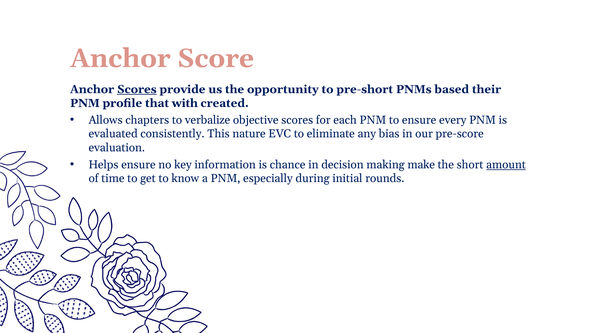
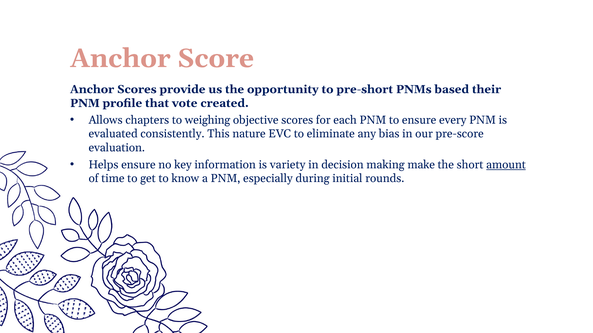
Scores underline: present -> none (137, 89)
with: with -> vote (185, 103)
verbalize: verbalize -> weighing (208, 120)
chance: chance -> variety (288, 165)
